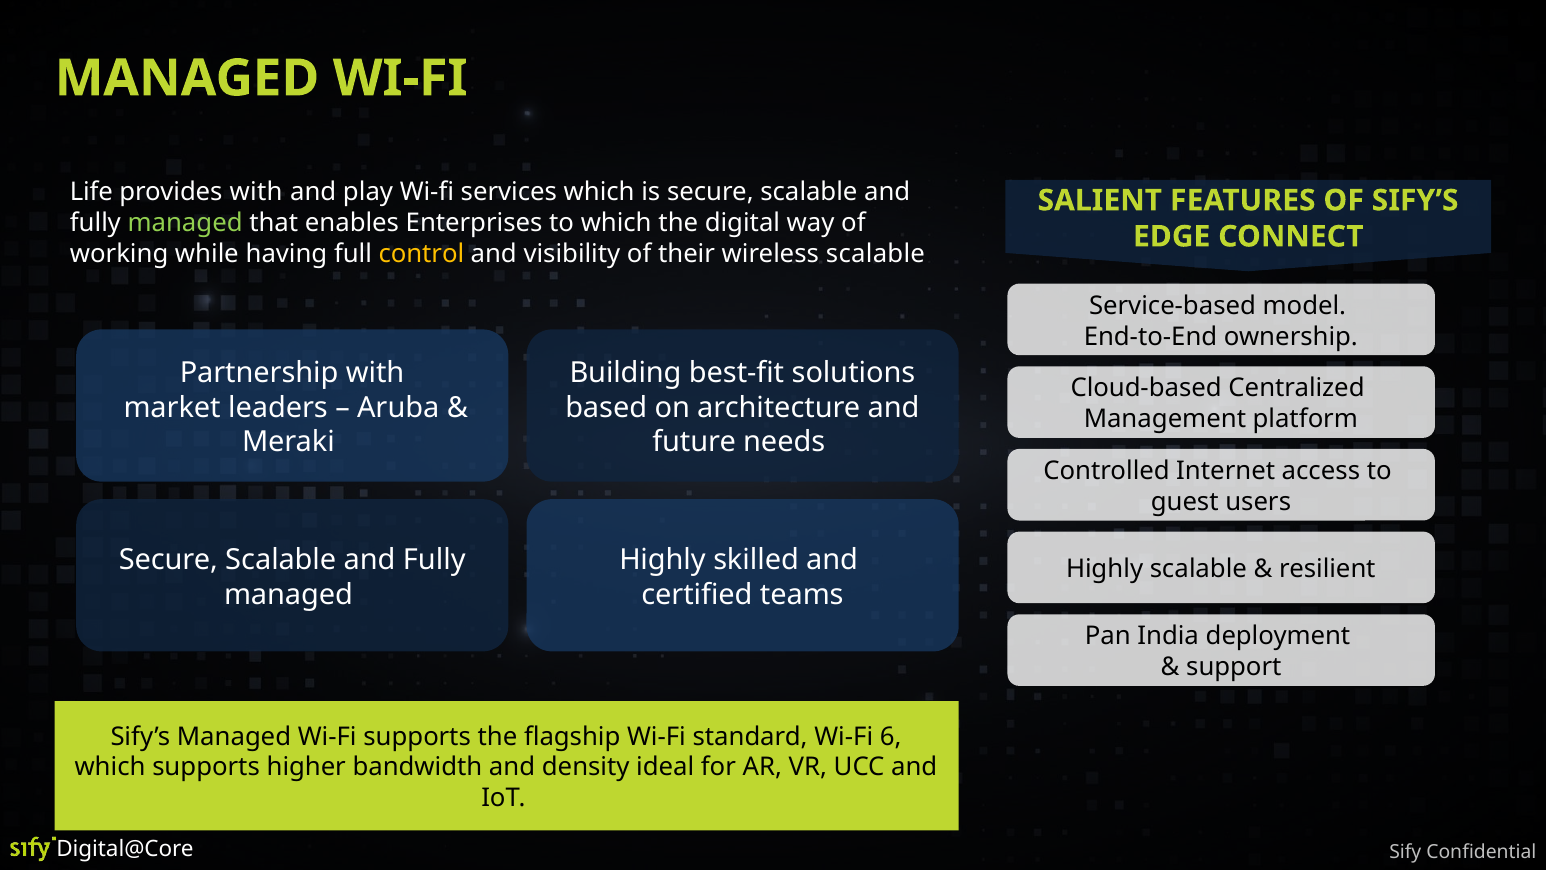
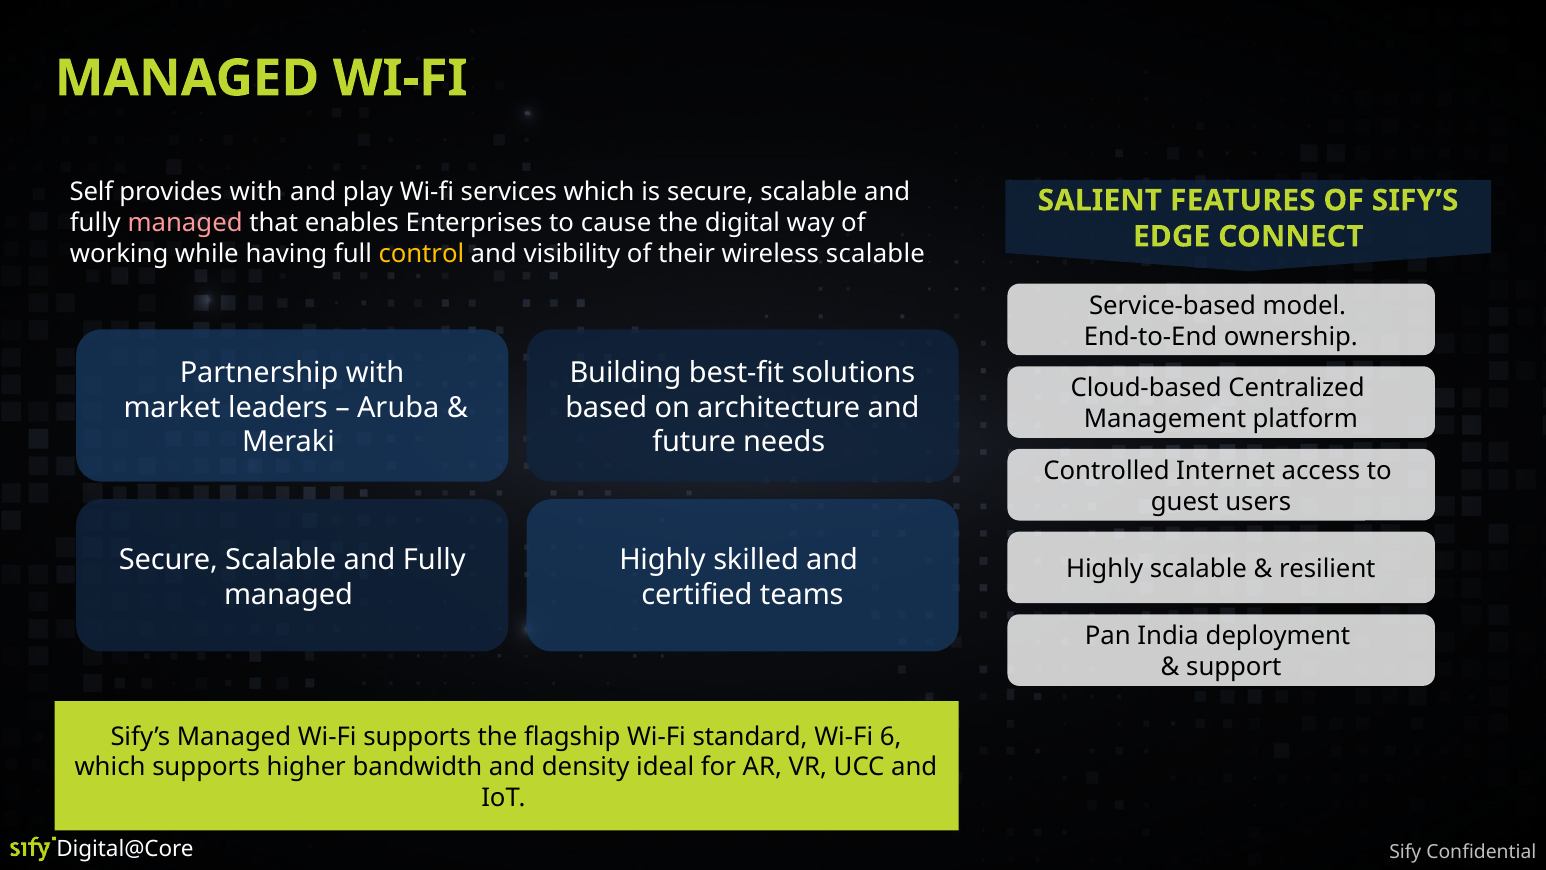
Life: Life -> Self (91, 192)
managed colour: light green -> pink (185, 223)
to which: which -> cause (616, 223)
